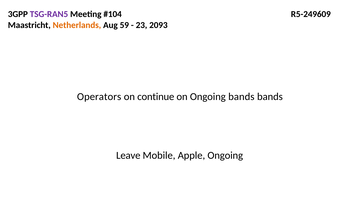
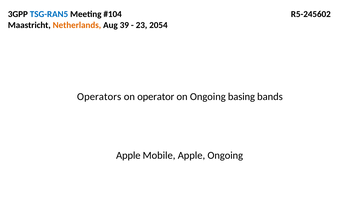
TSG-RAN5 colour: purple -> blue (49, 14)
R5-249609: R5-249609 -> R5-245602 (311, 14)
59: 59 -> 39 (124, 25)
2093: 2093 -> 2054 (158, 25)
continue: continue -> operator (156, 97)
Ongoing bands: bands -> basing (241, 97)
Leave: Leave -> Apple (128, 155)
